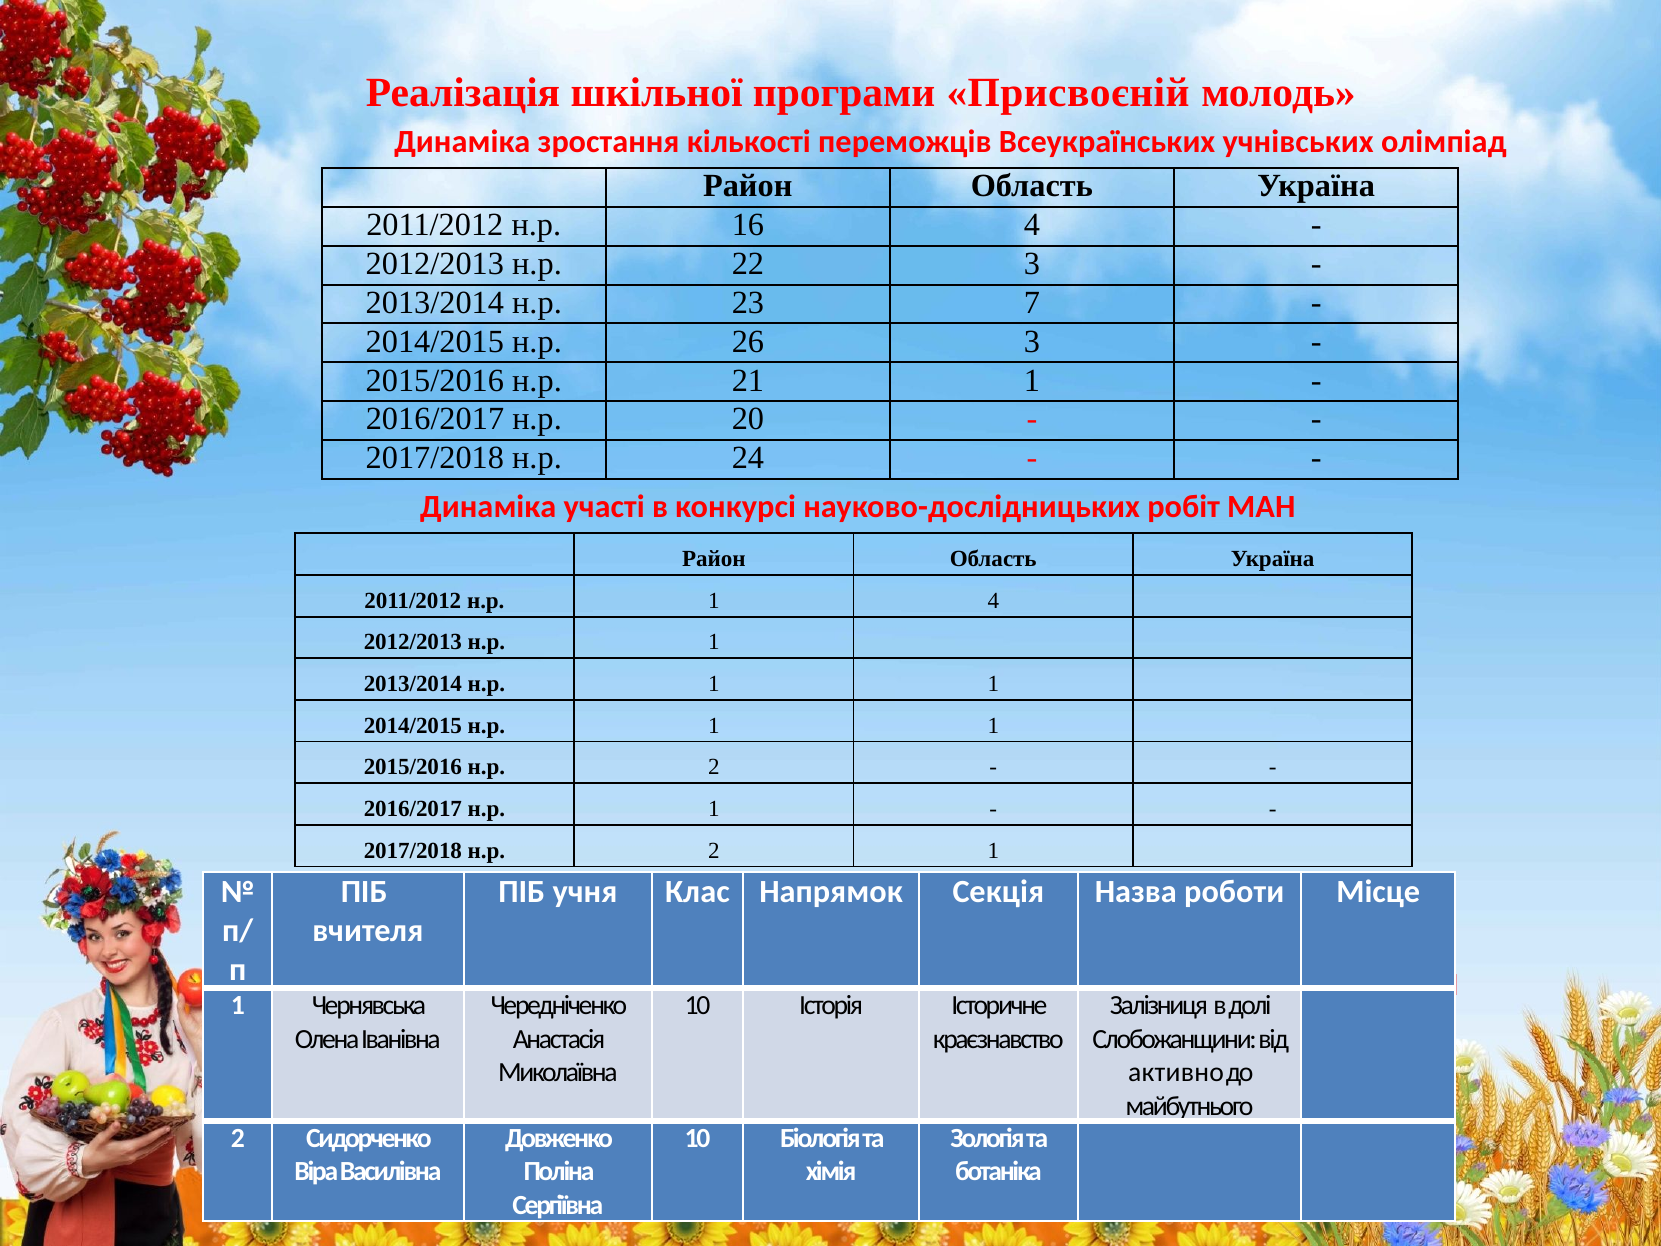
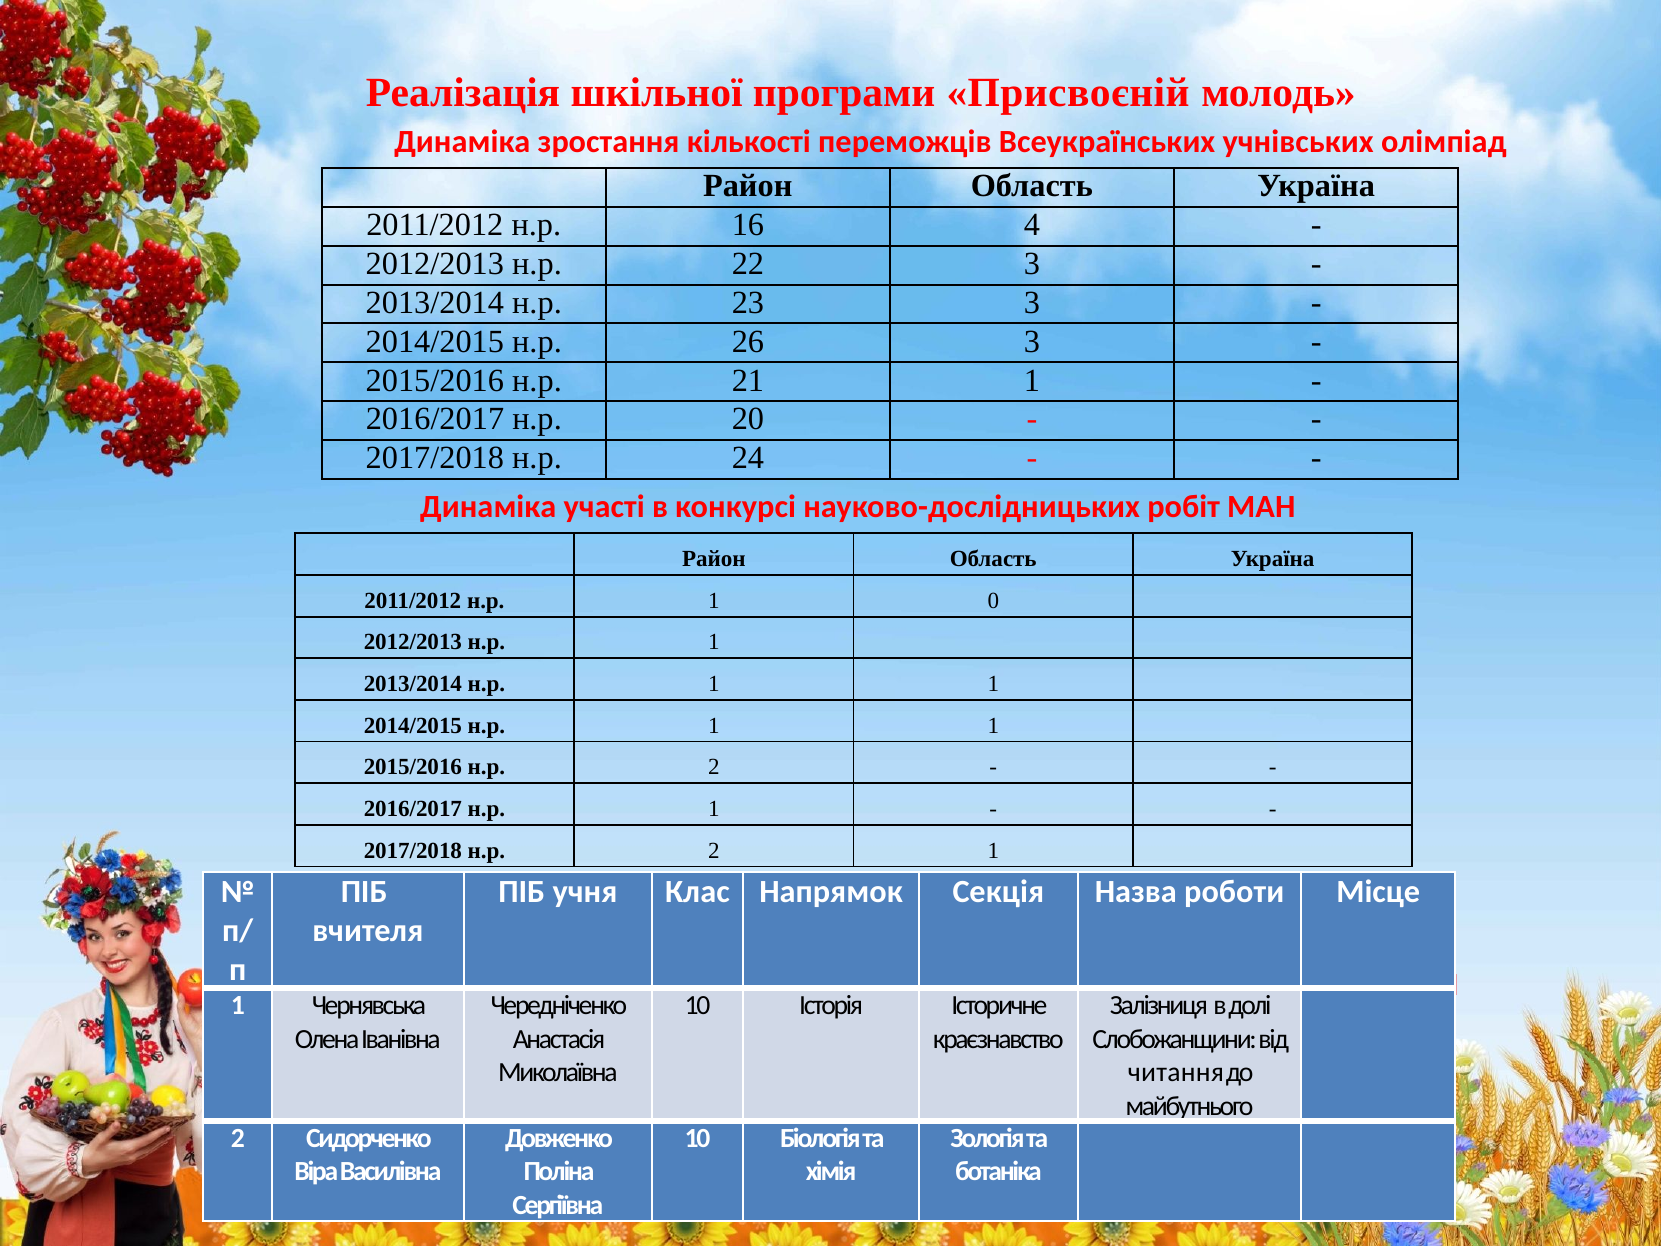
23 7: 7 -> 3 (1032, 303)
1 4: 4 -> 0 (993, 600)
активно: активно -> читання (1176, 1072)
